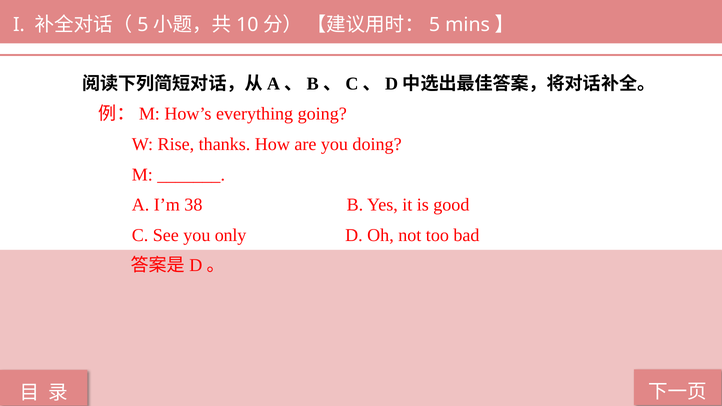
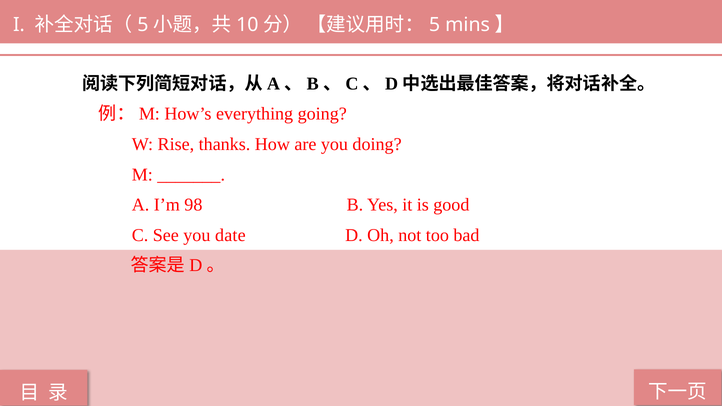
38: 38 -> 98 (193, 205)
only: only -> date (230, 235)
